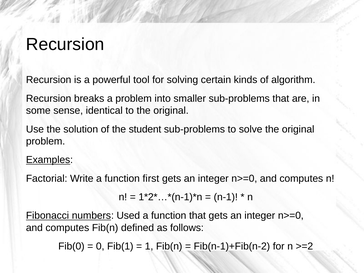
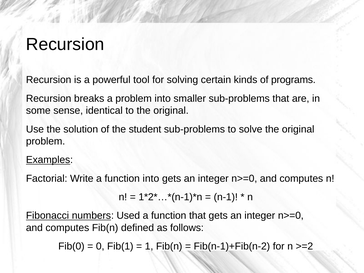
algorithm: algorithm -> programs (293, 80)
function first: first -> into (151, 178)
